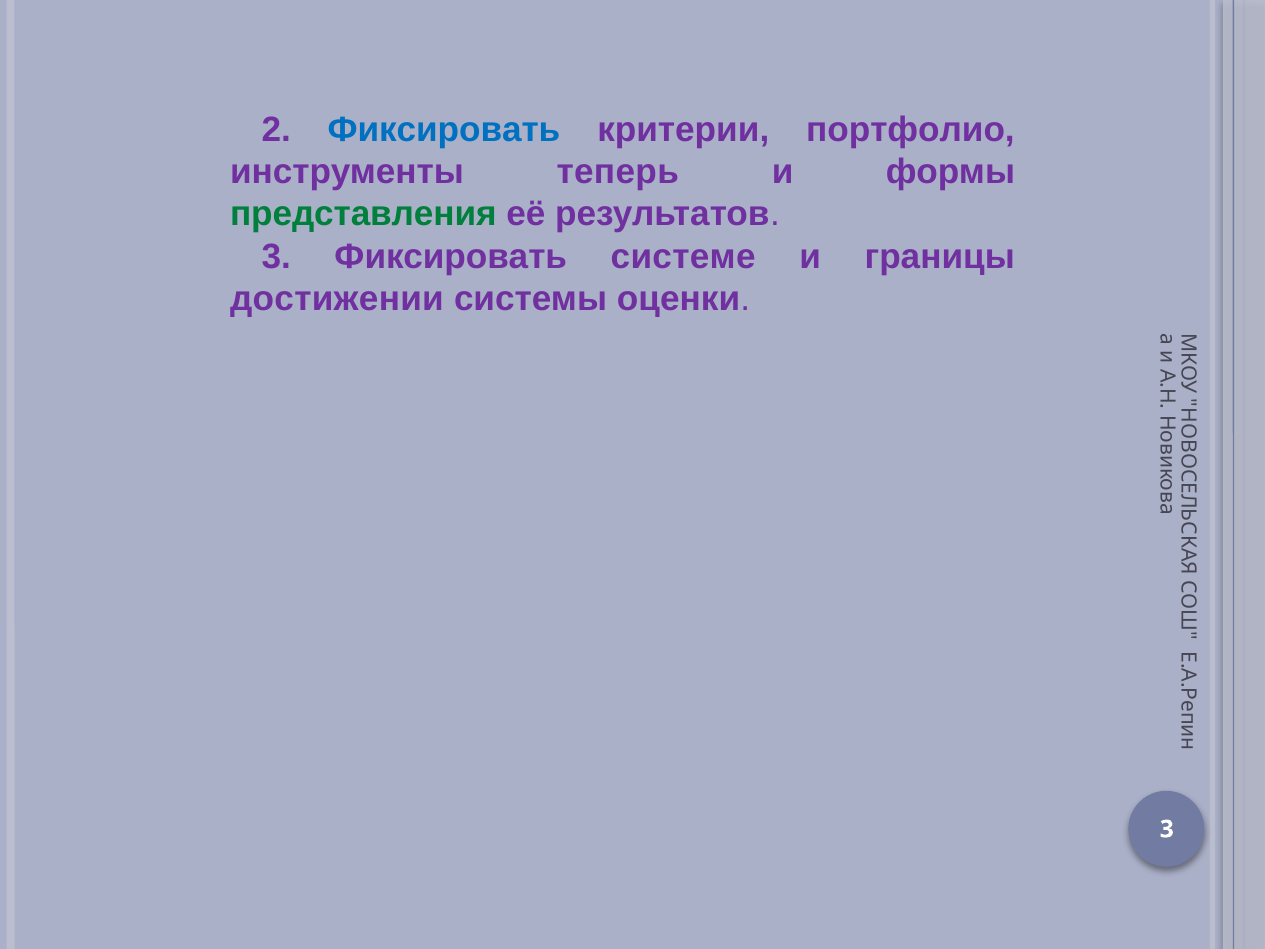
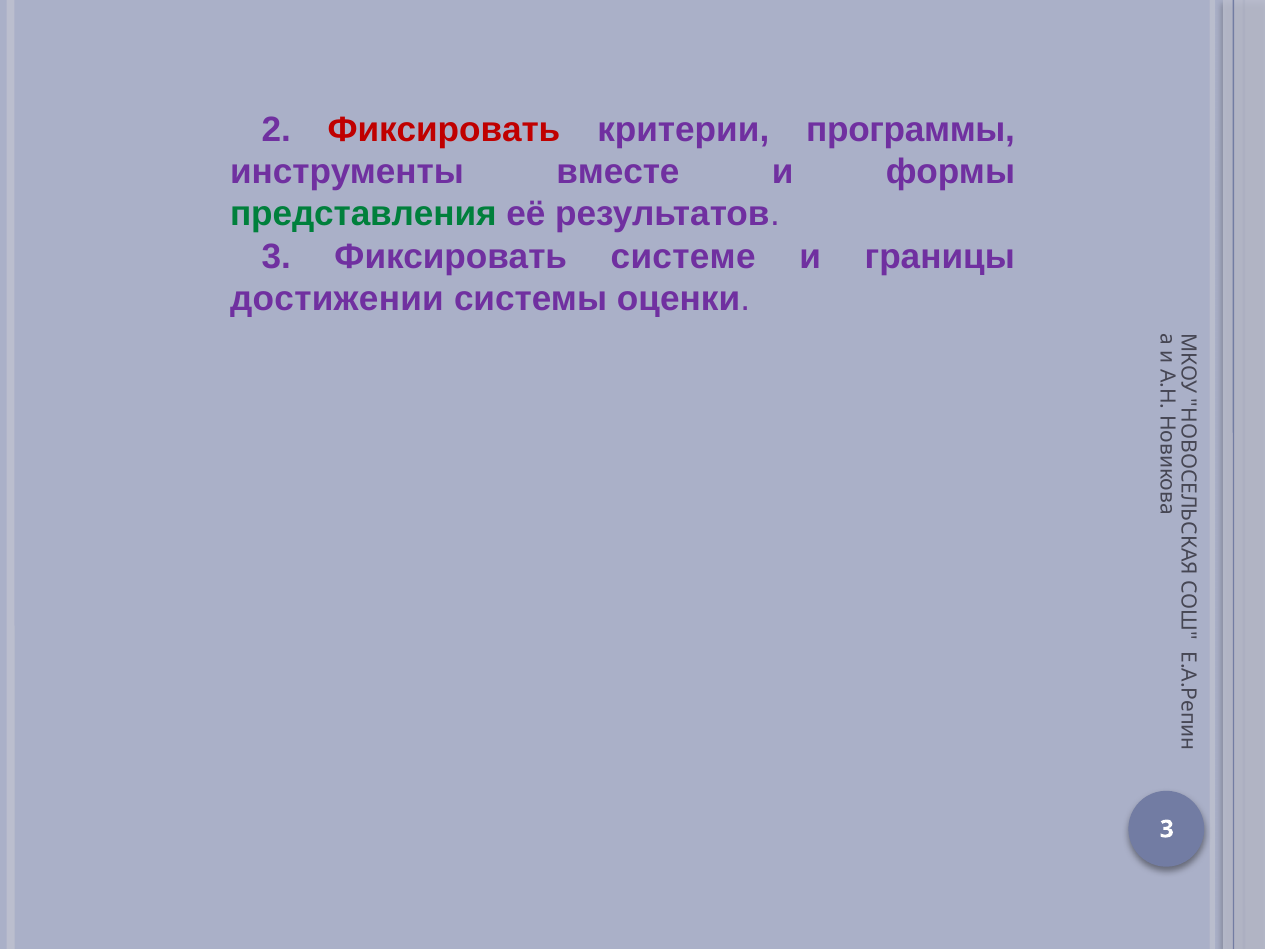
Фиксировать colour: blue -> red (444, 130)
портфолио: портфолио -> программы (911, 130)
теперь: теперь -> вместе (618, 172)
